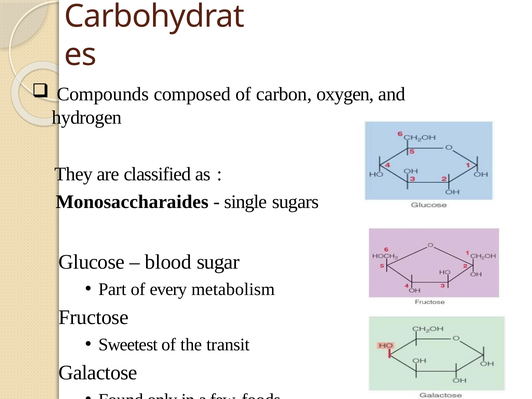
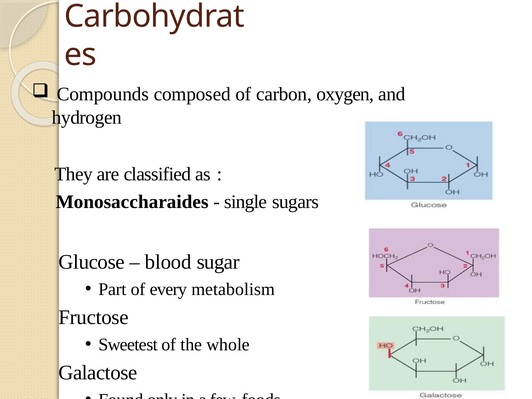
transit: transit -> whole (228, 345)
